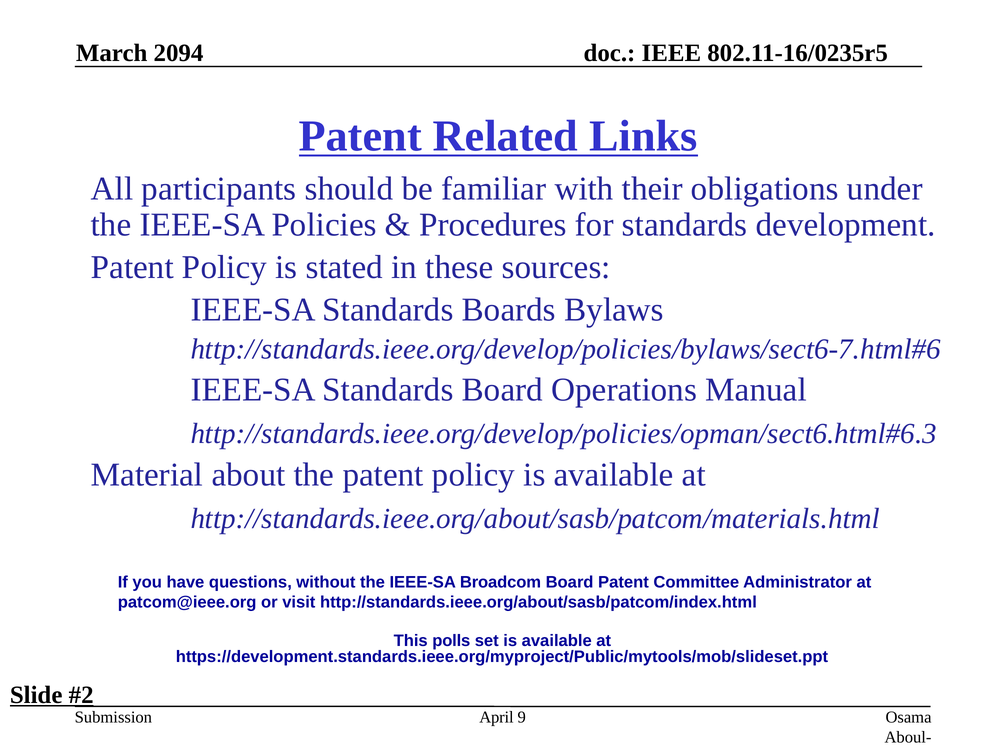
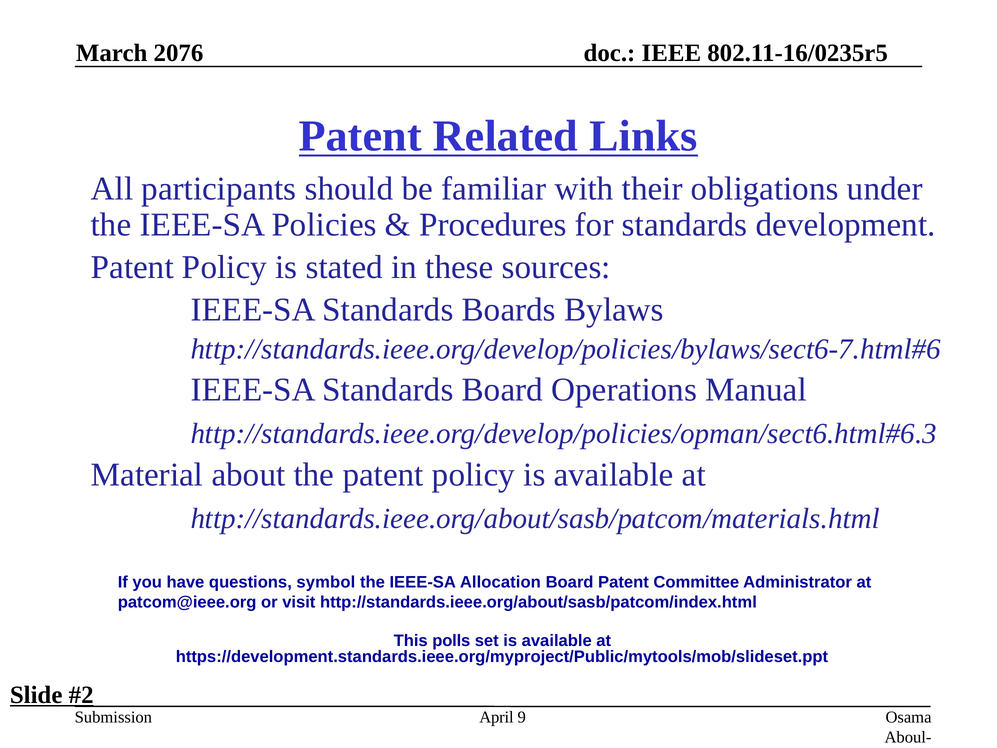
2094: 2094 -> 2076 (178, 53)
without: without -> symbol (326, 582)
Broadcom: Broadcom -> Allocation (500, 582)
